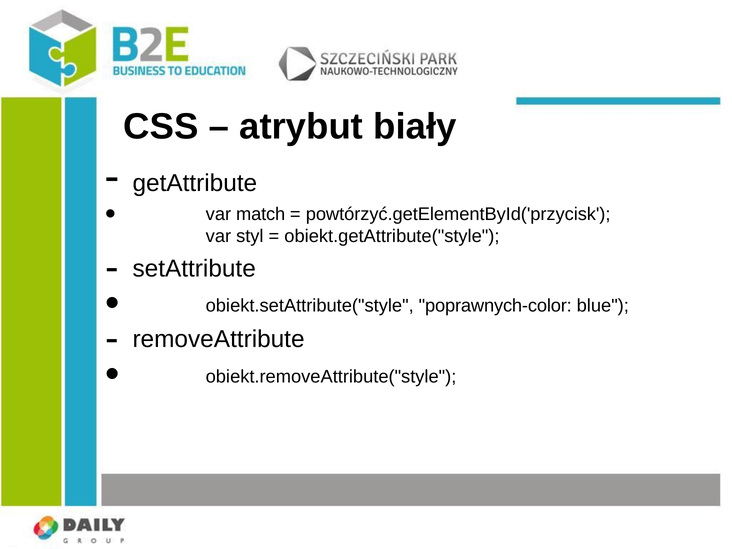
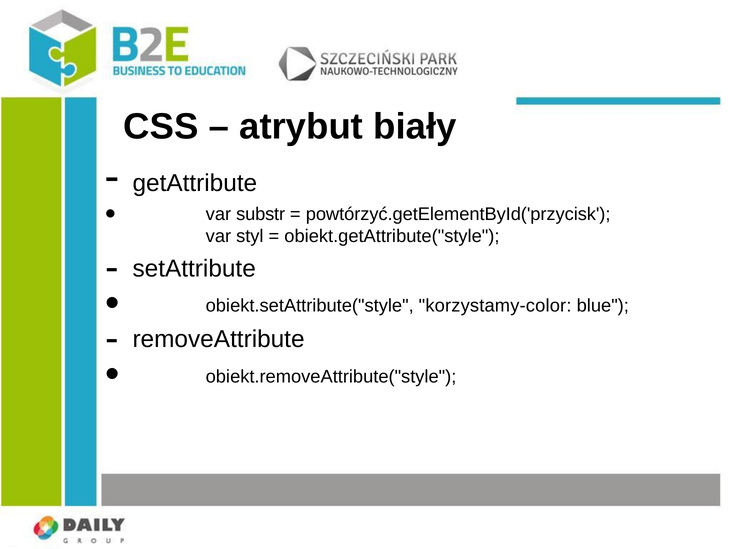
match: match -> substr (261, 214)
poprawnych-color: poprawnych-color -> korzystamy-color (495, 306)
